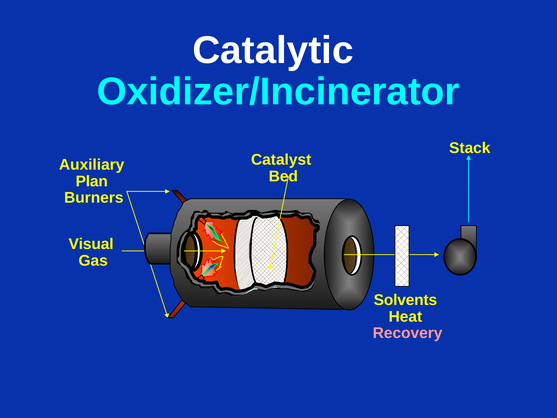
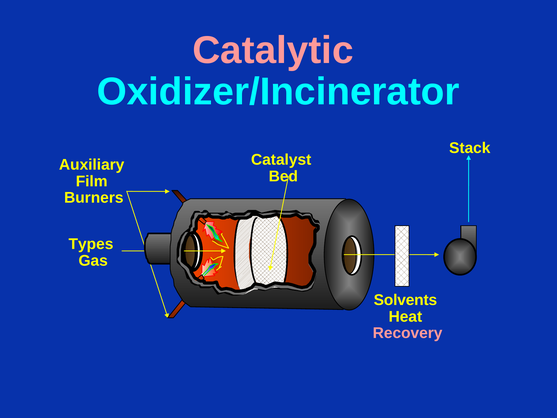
Catalytic colour: white -> pink (273, 50)
Plan: Plan -> Film (92, 181)
Visual: Visual -> Types (91, 244)
